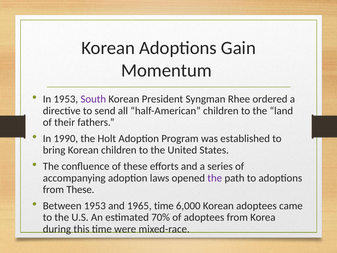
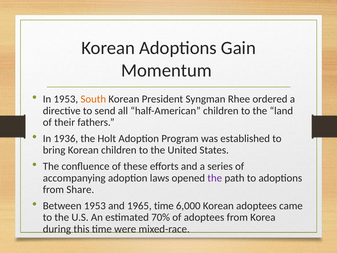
South colour: purple -> orange (93, 99)
1990: 1990 -> 1936 (66, 138)
from These: These -> Share (80, 189)
